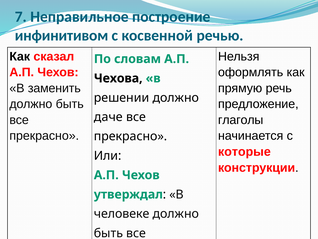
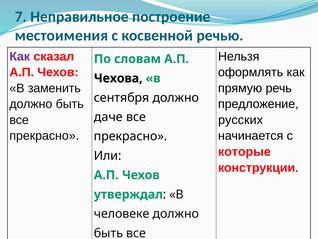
инфинитивом: инфинитивом -> местоимения (61, 35)
Как colour: black -> purple (20, 56)
решении: решении -> сентября (122, 97)
глаголы: глаголы -> русских (241, 120)
